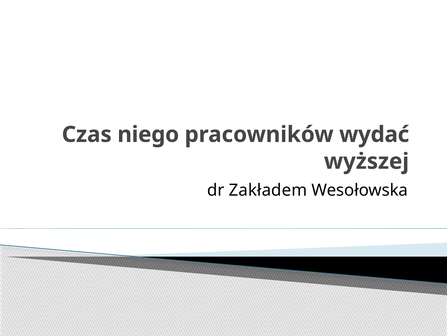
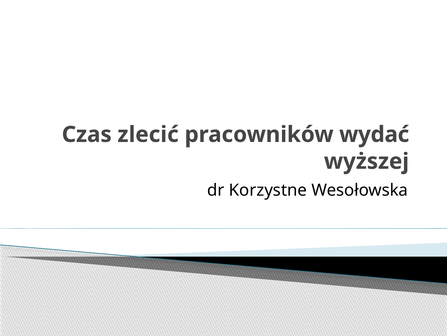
niego: niego -> zlecić (148, 134)
Zakładem: Zakładem -> Korzystne (268, 190)
